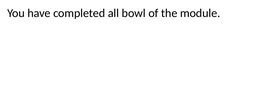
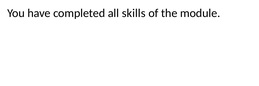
bowl: bowl -> skills (134, 13)
